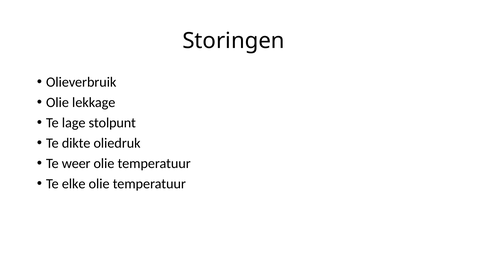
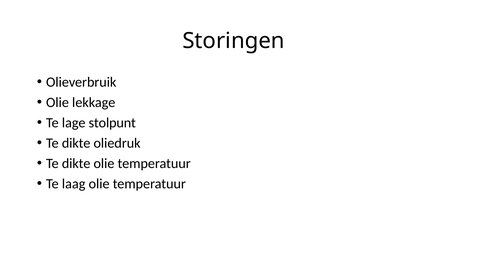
weer: weer -> dikte (76, 163)
elke: elke -> laag (74, 184)
